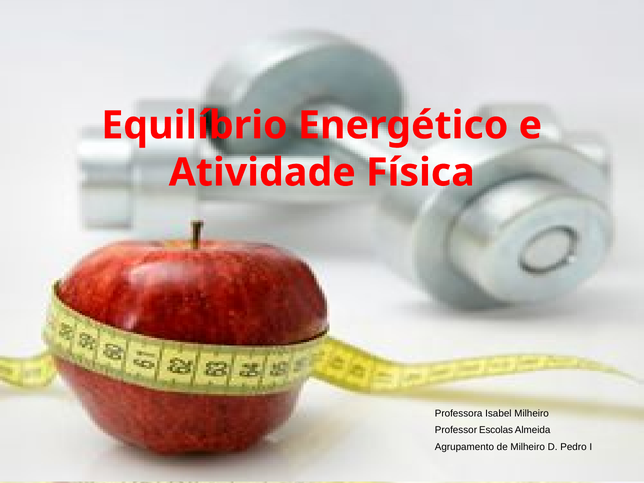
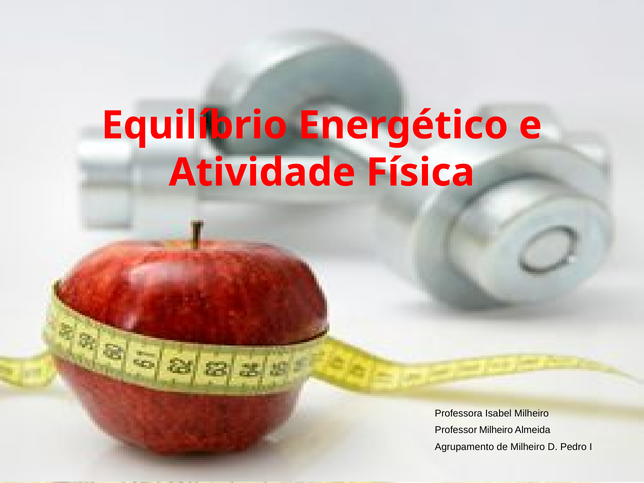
Professor Escolas: Escolas -> Milheiro (496, 430)
